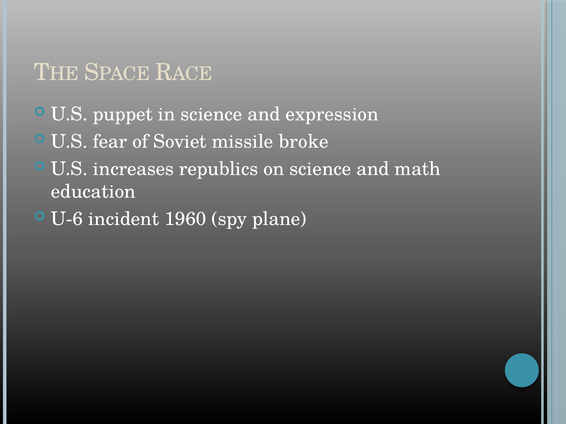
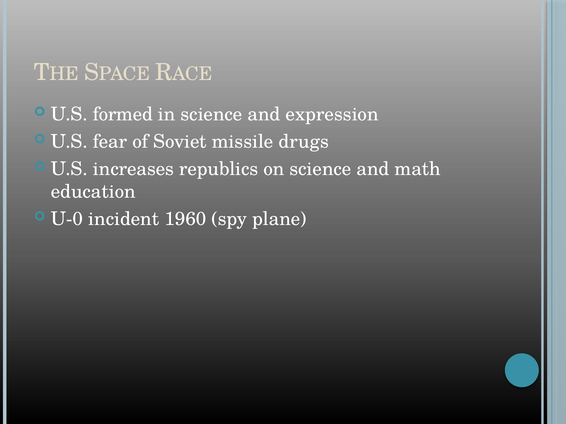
puppet: puppet -> formed (123, 114)
broke: broke -> drugs (304, 142)
U-6: U-6 -> U-0 (67, 219)
